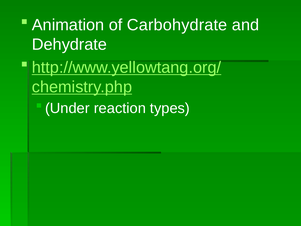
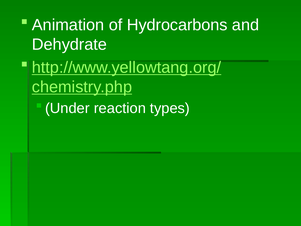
Carbohydrate: Carbohydrate -> Hydrocarbons (177, 25)
